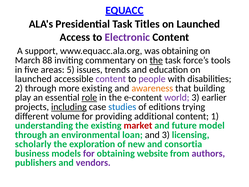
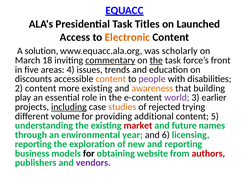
Electronic colour: purple -> orange (127, 37)
support: support -> solution (41, 51)
was obtaining: obtaining -> scholarly (180, 51)
88: 88 -> 18 (47, 60)
commentary underline: none -> present (110, 60)
tools: tools -> front (221, 60)
5: 5 -> 4 (71, 70)
launched: launched -> discounts (33, 79)
content colour: purple -> orange (111, 79)
2 through: through -> content (41, 88)
role underline: present -> none (89, 97)
studies colour: blue -> orange (122, 107)
editions: editions -> rejected (164, 107)
1: 1 -> 5 (215, 116)
model: model -> names (212, 125)
loan: loan -> year (132, 135)
and 3: 3 -> 6 (166, 135)
scholarly: scholarly -> reporting (33, 144)
and consortia: consortia -> reporting (183, 144)
for colour: purple -> black (89, 153)
authors colour: purple -> red (208, 153)
